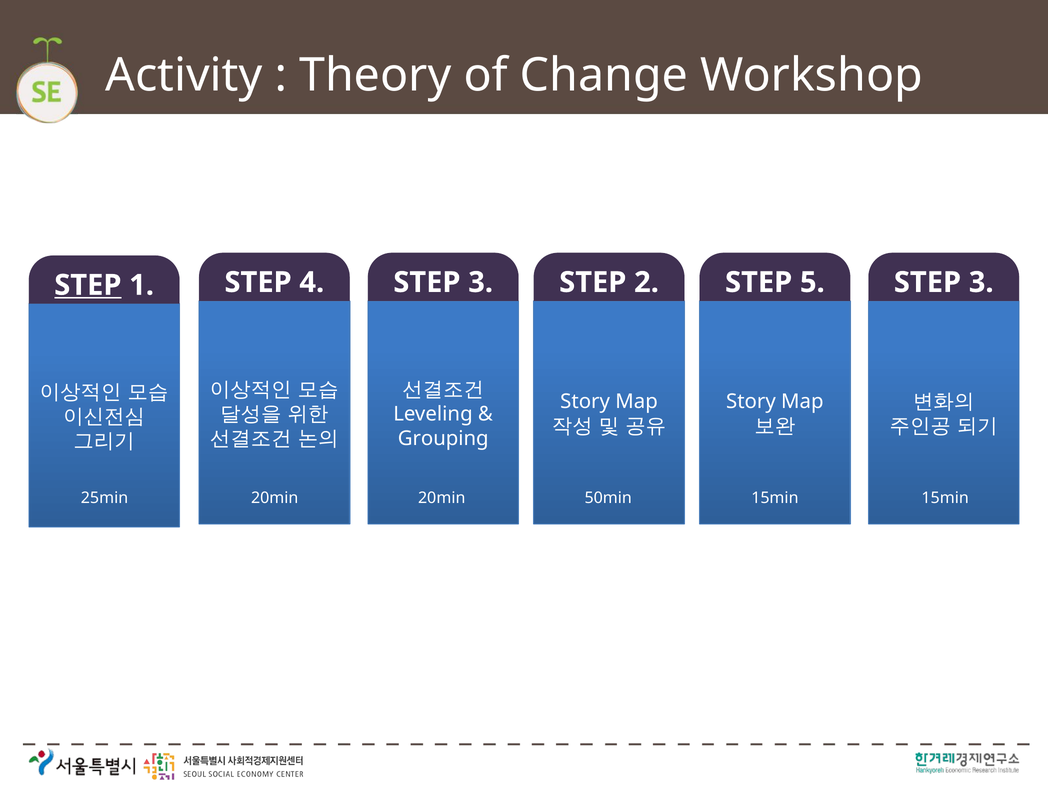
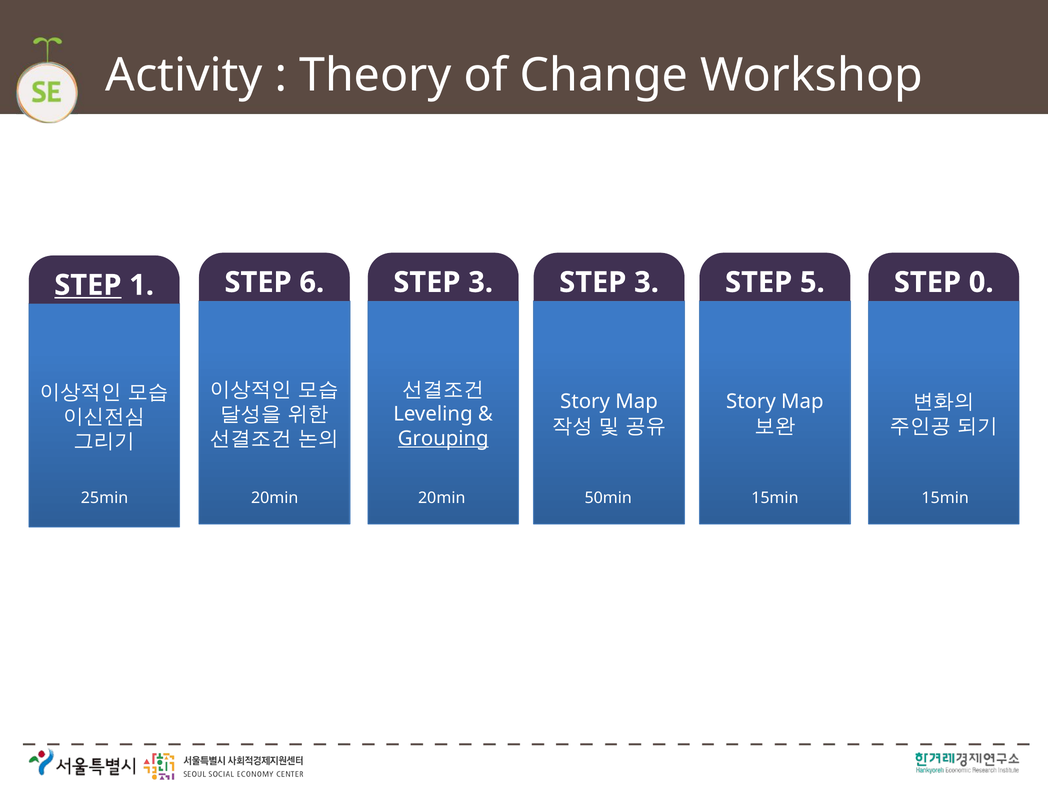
4: 4 -> 6 (312, 282)
2: 2 -> 3 (646, 282)
3: 3 -> 0 (981, 282)
Grouping underline: none -> present (443, 438)
